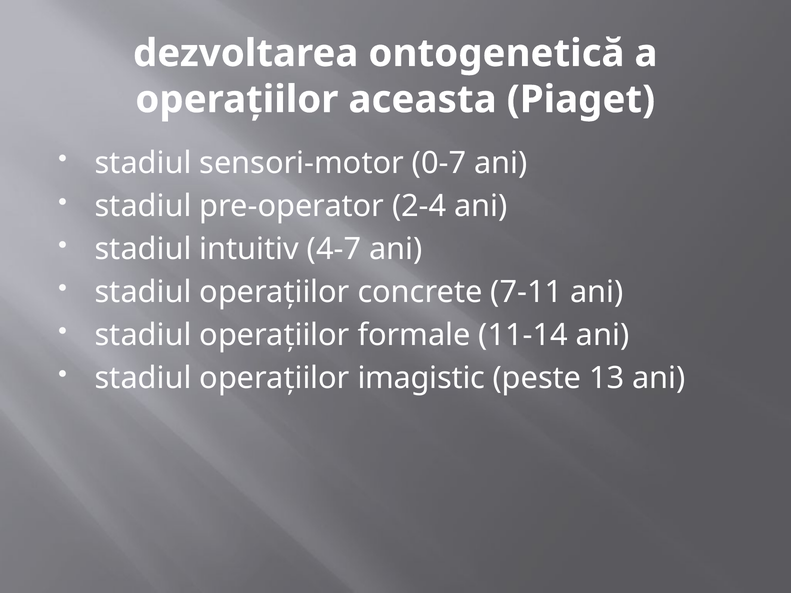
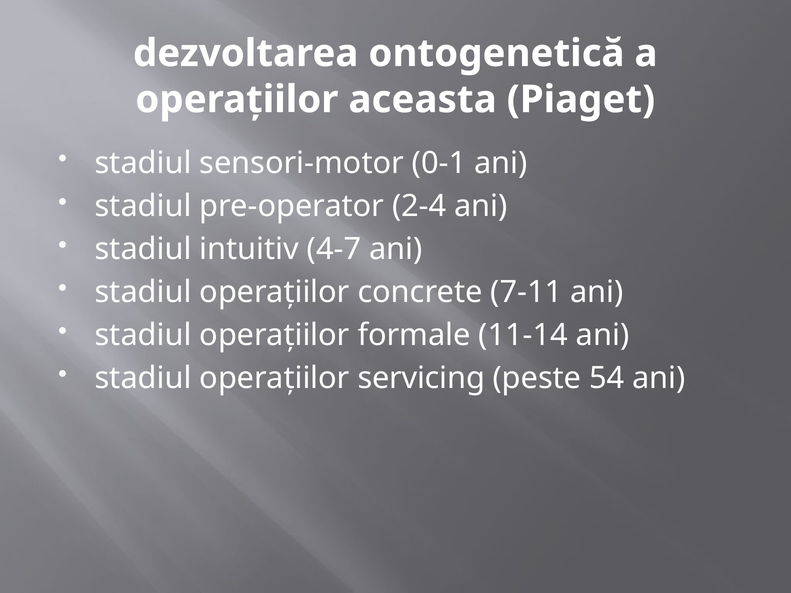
0-7: 0-7 -> 0-1 (439, 163)
imagistic: imagistic -> servicing (421, 378)
13: 13 -> 54 (607, 378)
